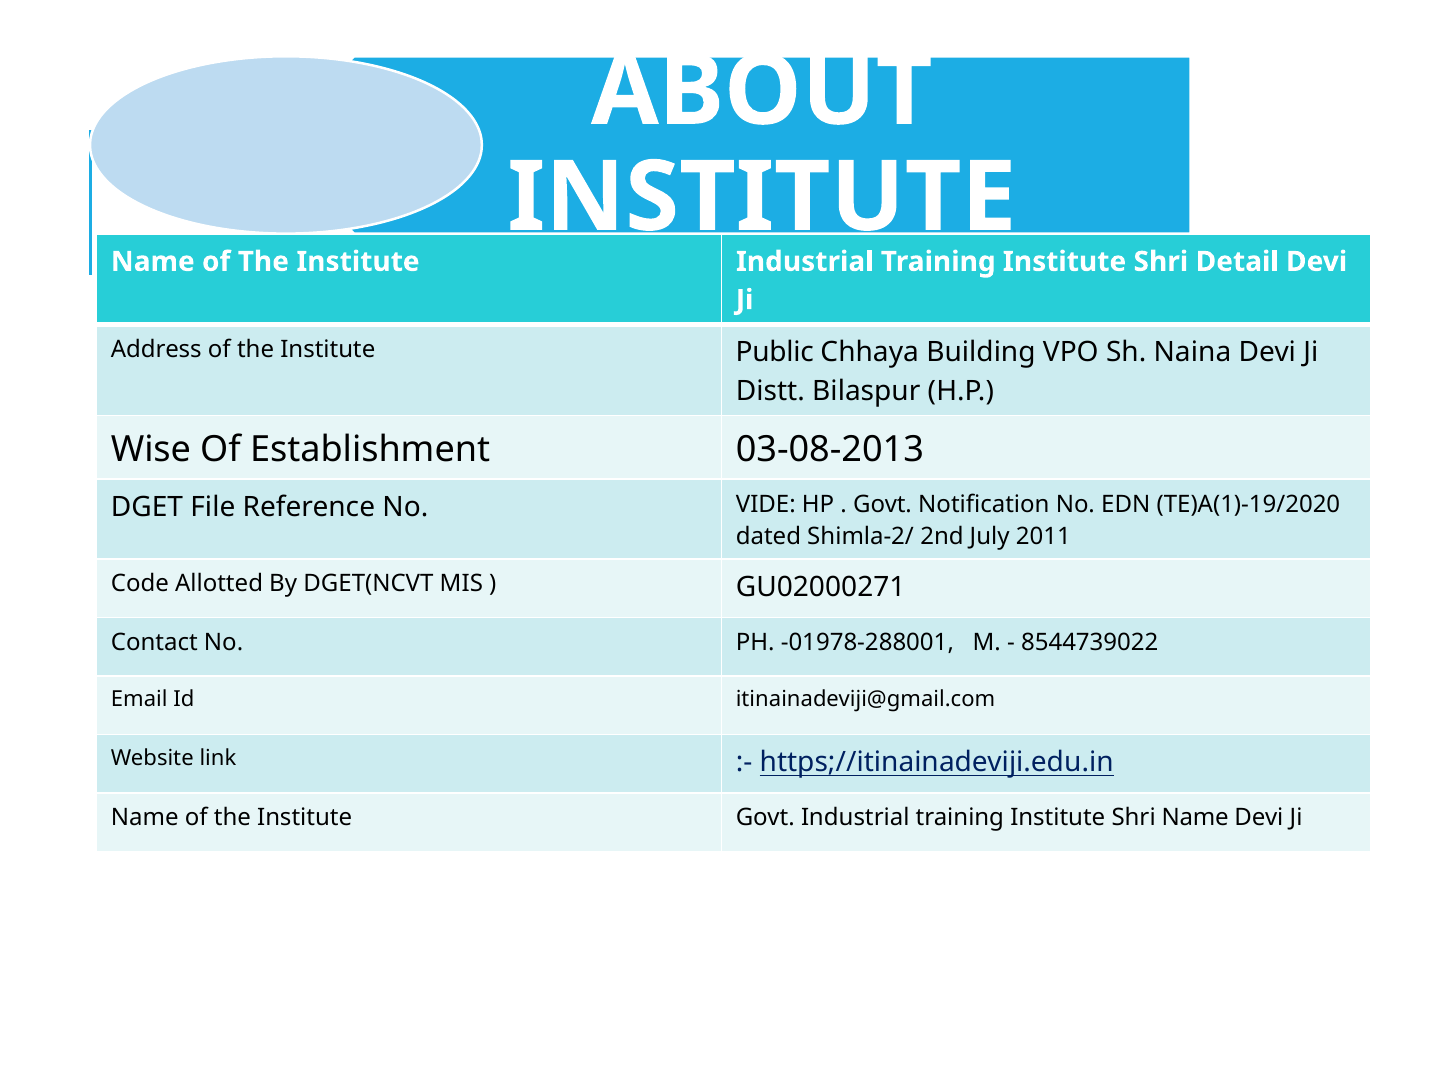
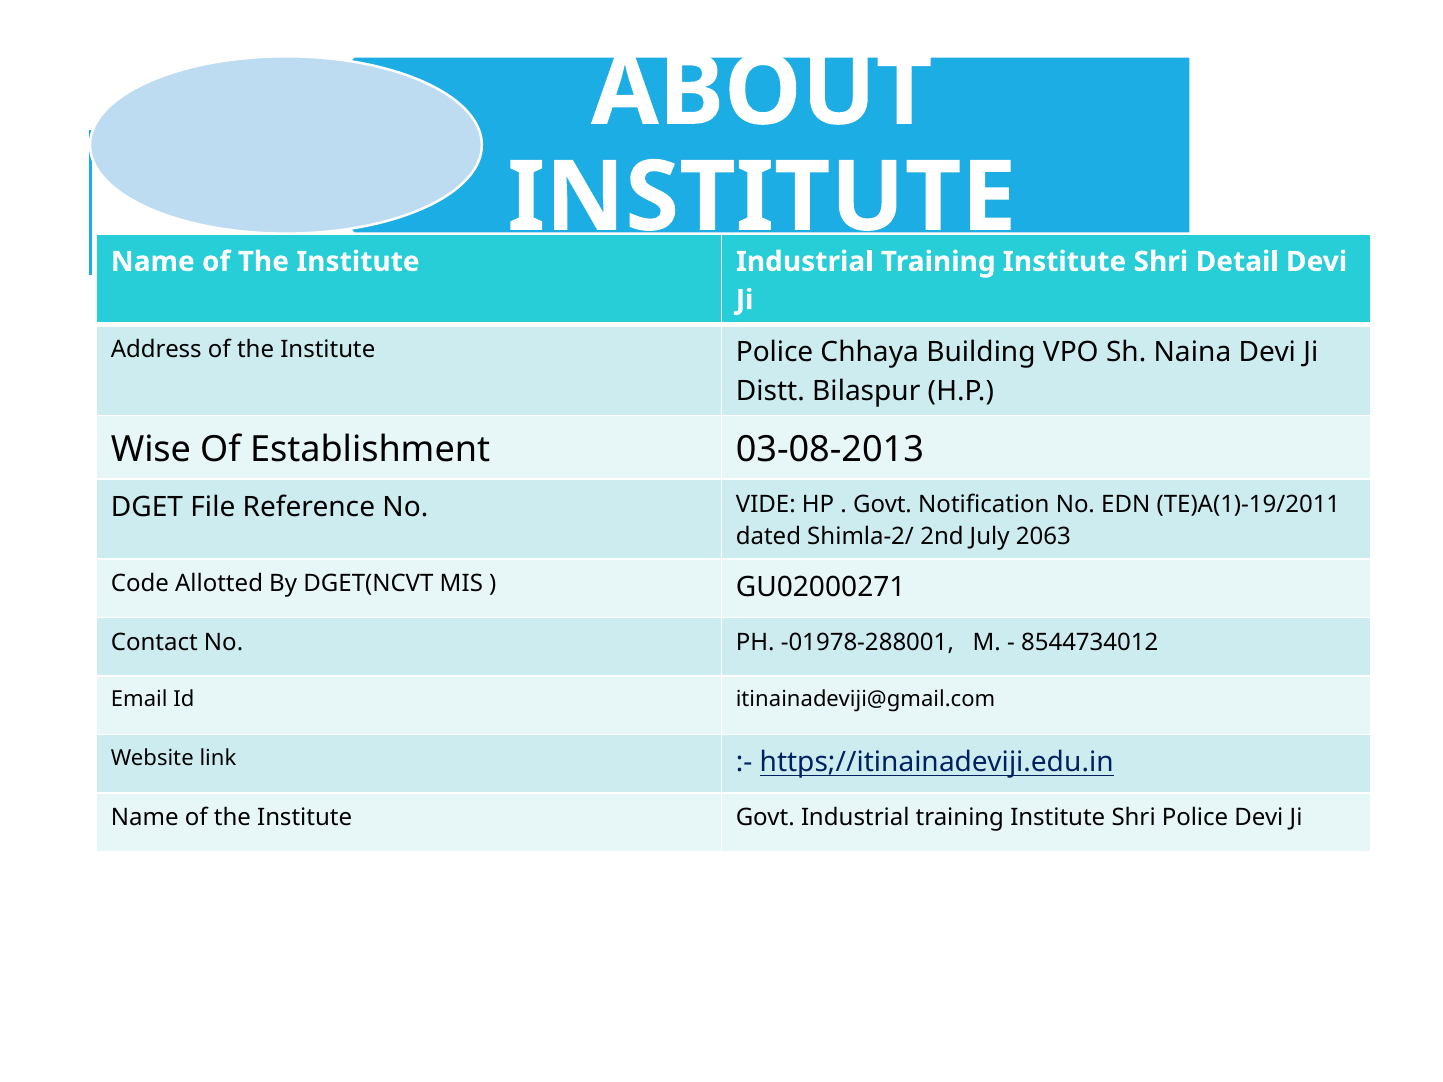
Institute Public: Public -> Police (775, 353)
TE)A(1)-19/2020: TE)A(1)-19/2020 -> TE)A(1)-19/2011 (1248, 504)
2011: 2011 -> 2063 (1043, 537)
8544739022: 8544739022 -> 8544734012 (1090, 643)
Shri Name: Name -> Police (1195, 818)
